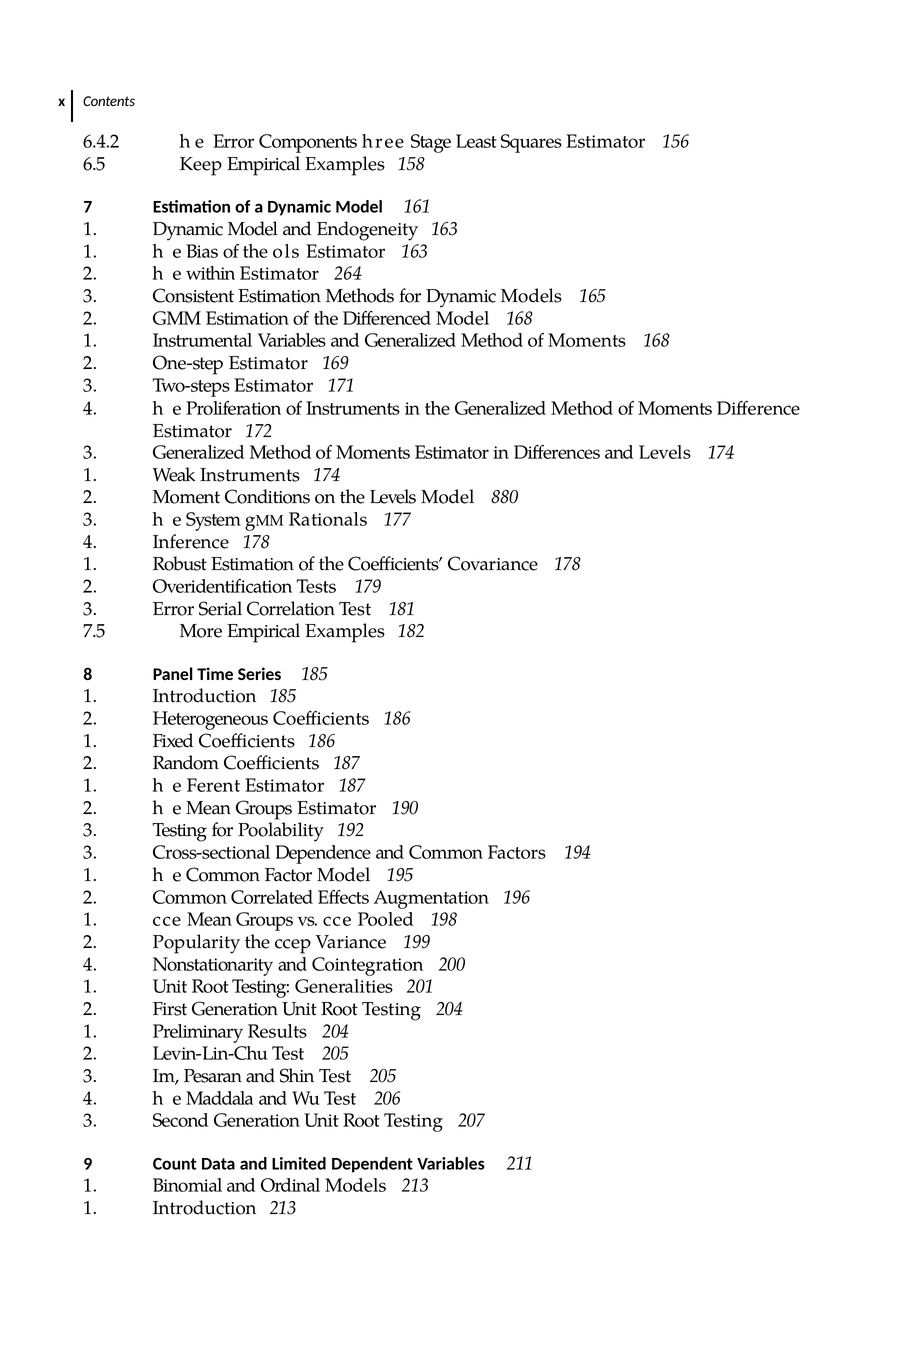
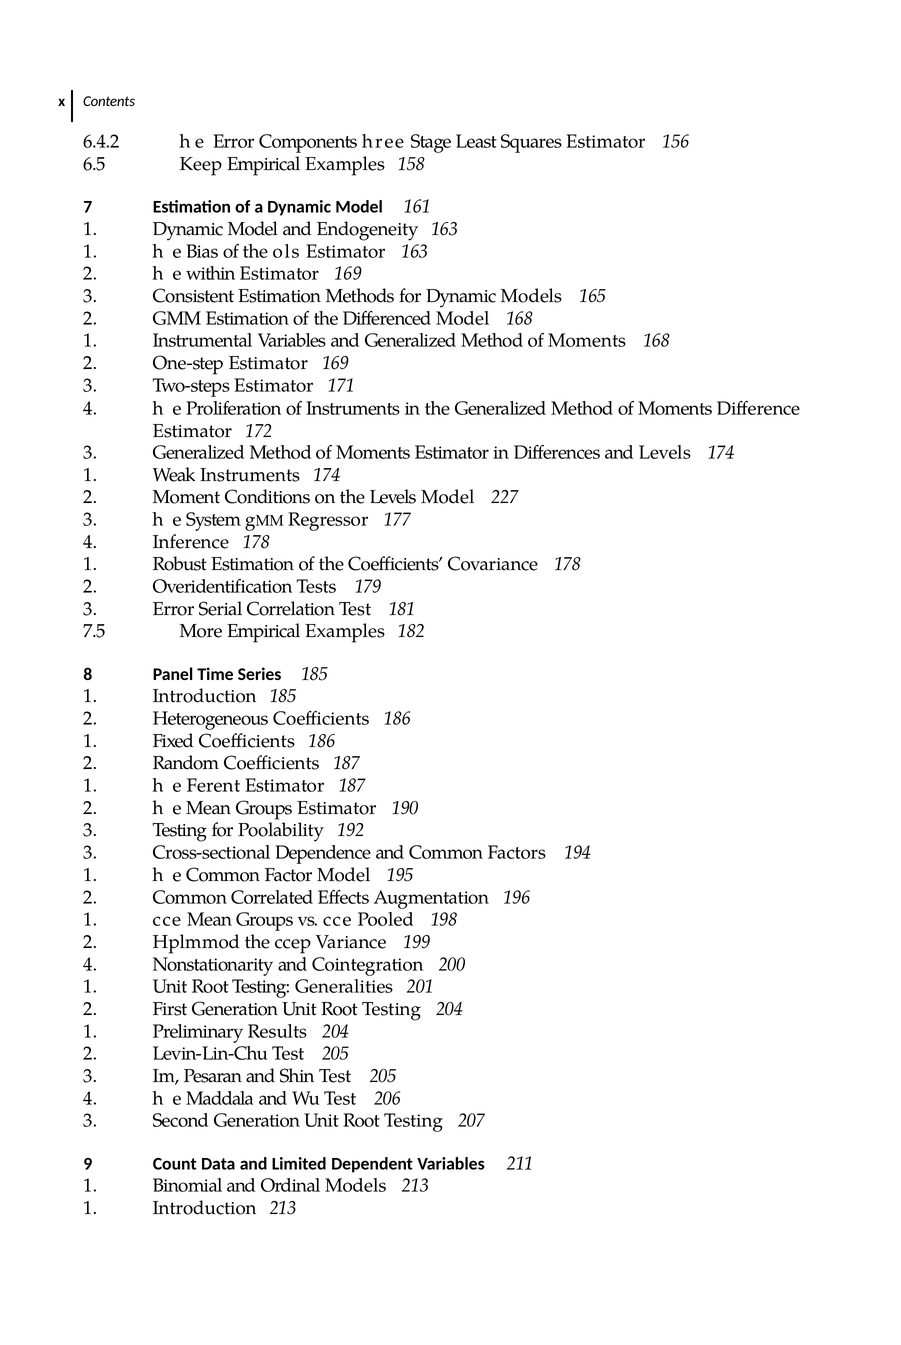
within Estimator 264: 264 -> 169 (348, 274)
880: 880 -> 227 (505, 498)
Rationals: Rationals -> Regressor (328, 520)
Popularity: Popularity -> Hplmmod (197, 943)
